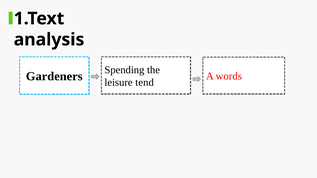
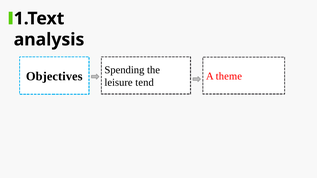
Gardeners: Gardeners -> Objectives (54, 77)
words: words -> theme (229, 76)
